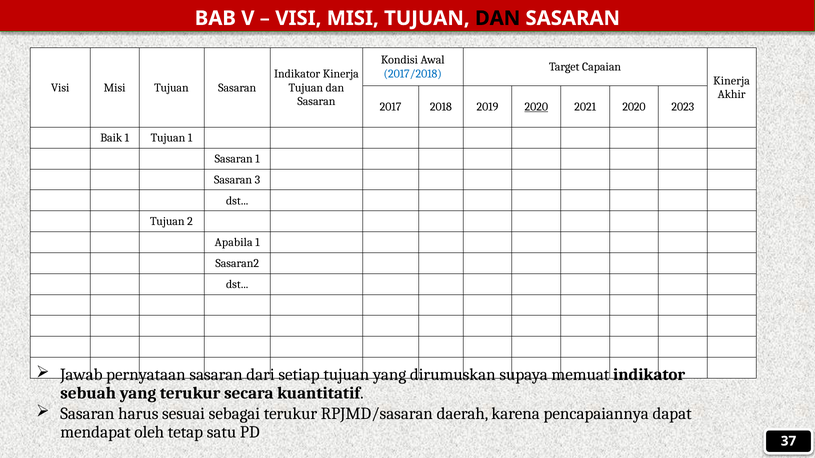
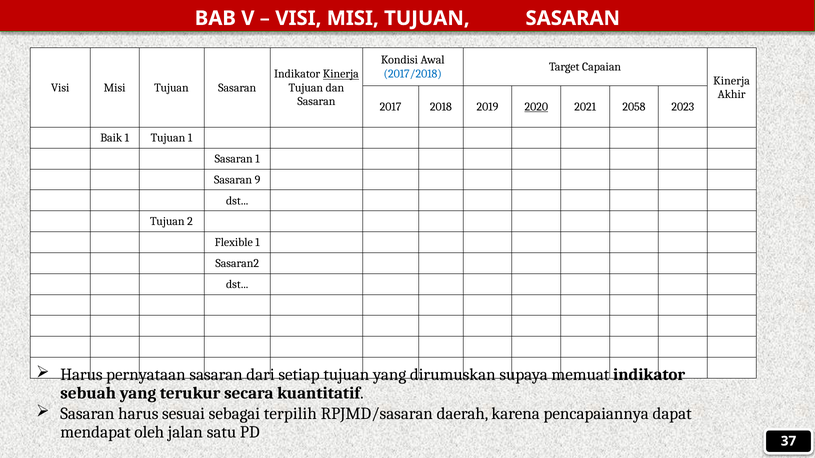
DAN colour: black -> red (498, 18)
Kinerja underline: none -> present (341, 74)
2021 2020: 2020 -> 2058 (634, 107)
3: 3 -> 9 (258, 180)
Apabila: Apabila -> Flexible (234, 243)
Jawab: Jawab -> Harus (81, 375)
sebagai terukur: terukur -> terpilih (290, 414)
tetap: tetap -> jalan (185, 433)
